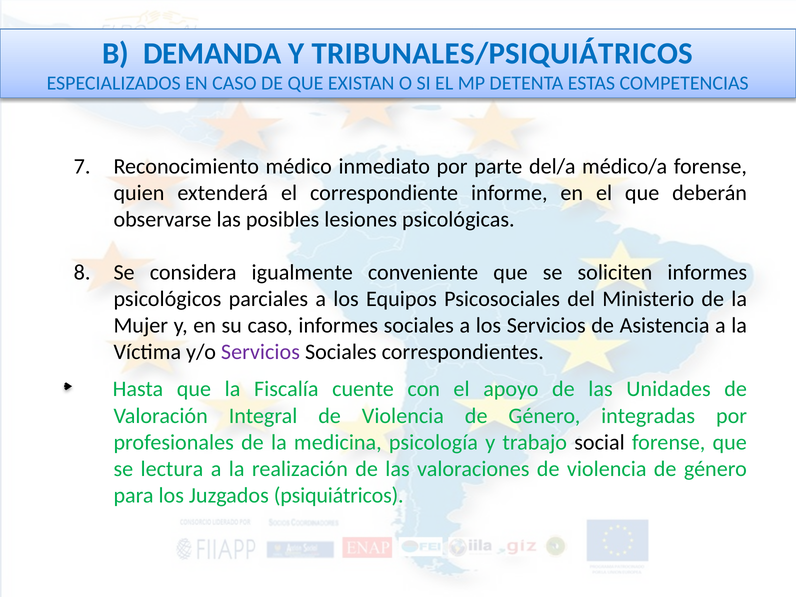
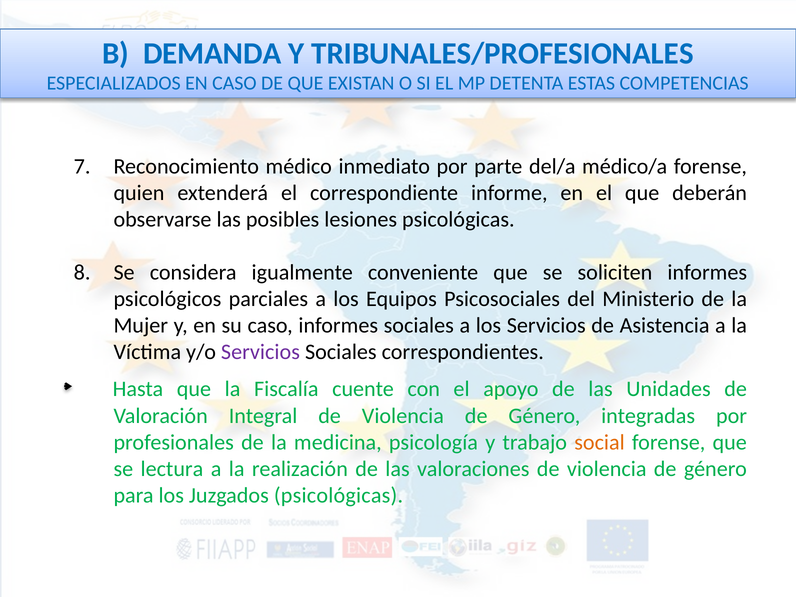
TRIBUNALES/PSIQUIÁTRICOS: TRIBUNALES/PSIQUIÁTRICOS -> TRIBUNALES/PROFESIONALES (502, 54)
social colour: black -> orange (600, 442)
Juzgados psiquiátricos: psiquiátricos -> psicológicas (339, 495)
